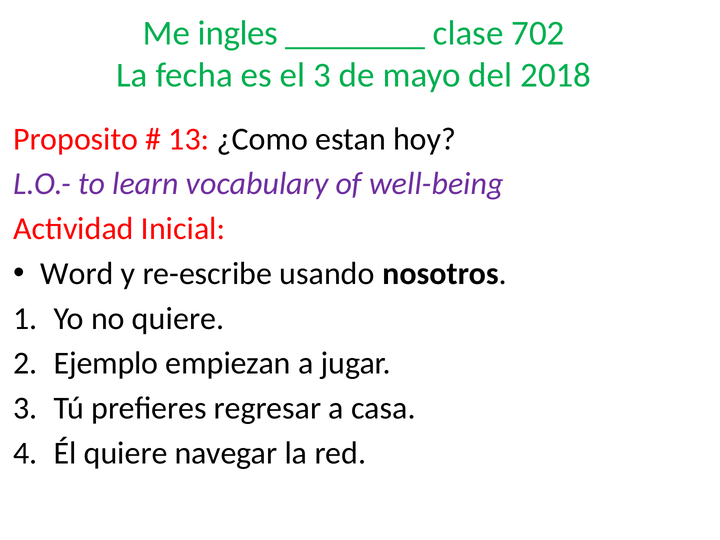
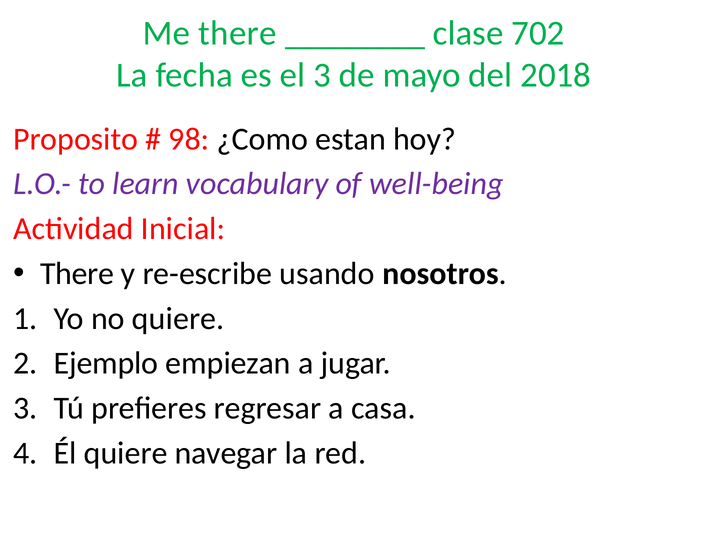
Me ingles: ingles -> there (238, 33)
13: 13 -> 98 (189, 139)
Word: Word -> There (77, 274)
